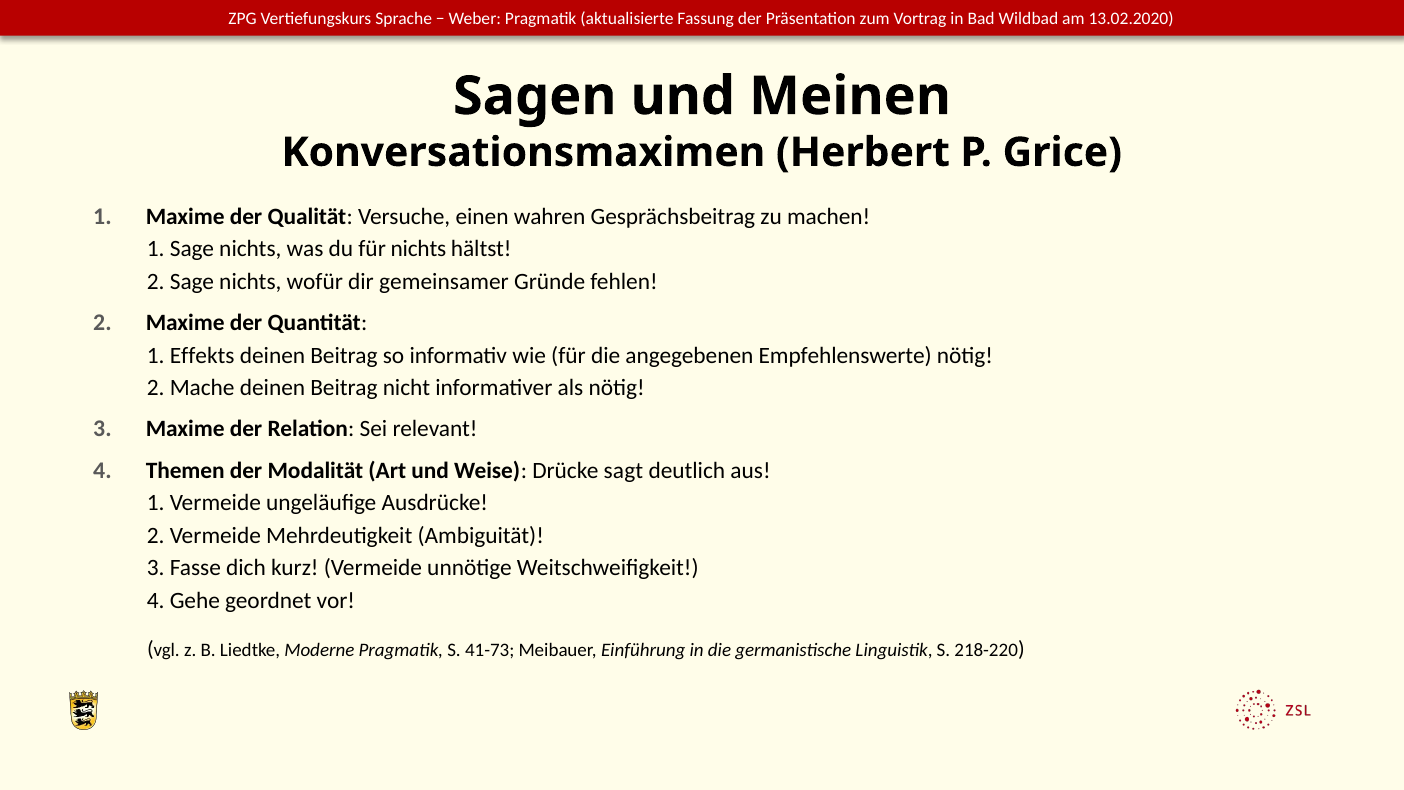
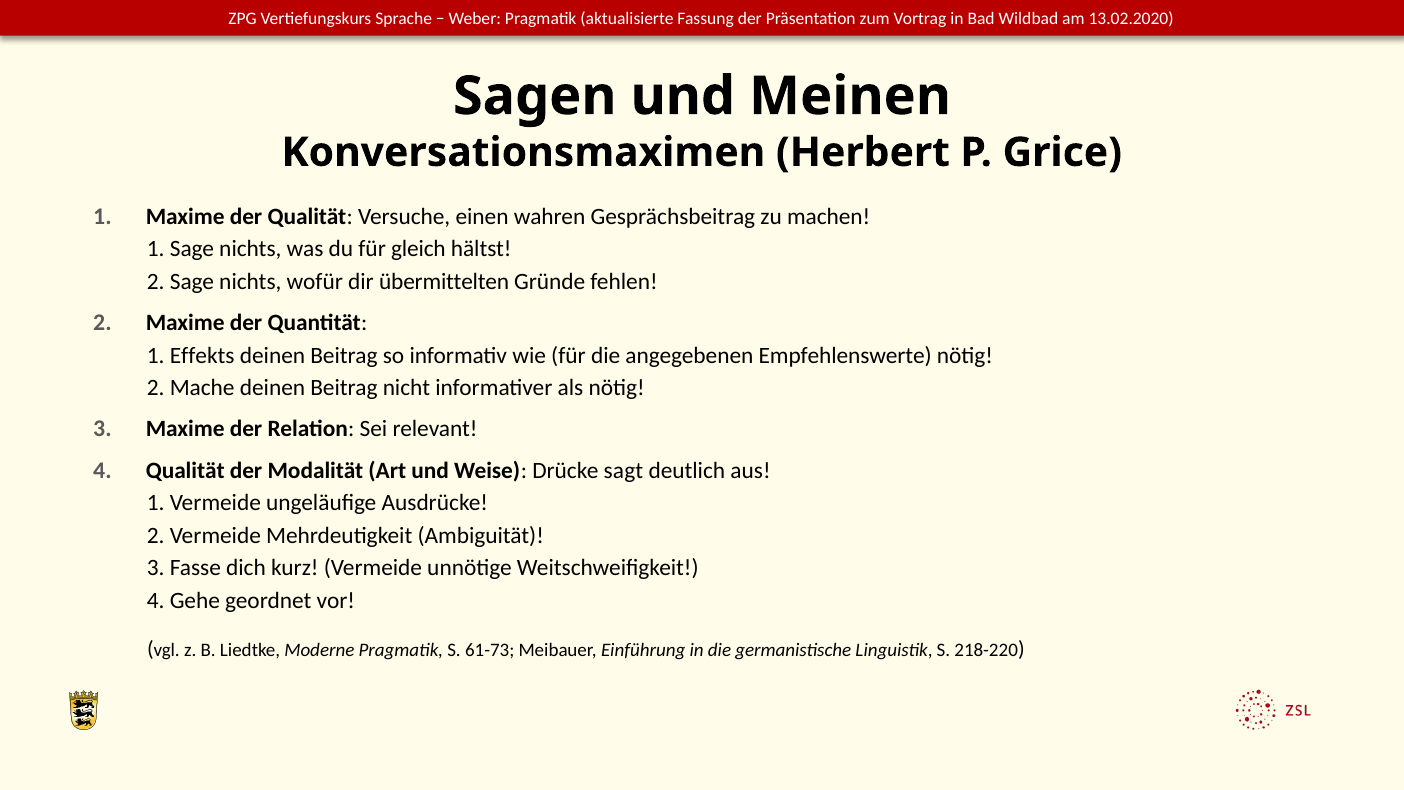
für nichts: nichts -> gleich (418, 249)
gemeinsamer: gemeinsamer -> übermittelten (444, 282)
4 Themen: Themen -> Qualität (185, 470)
41-73: 41-73 -> 61-73 (490, 650)
